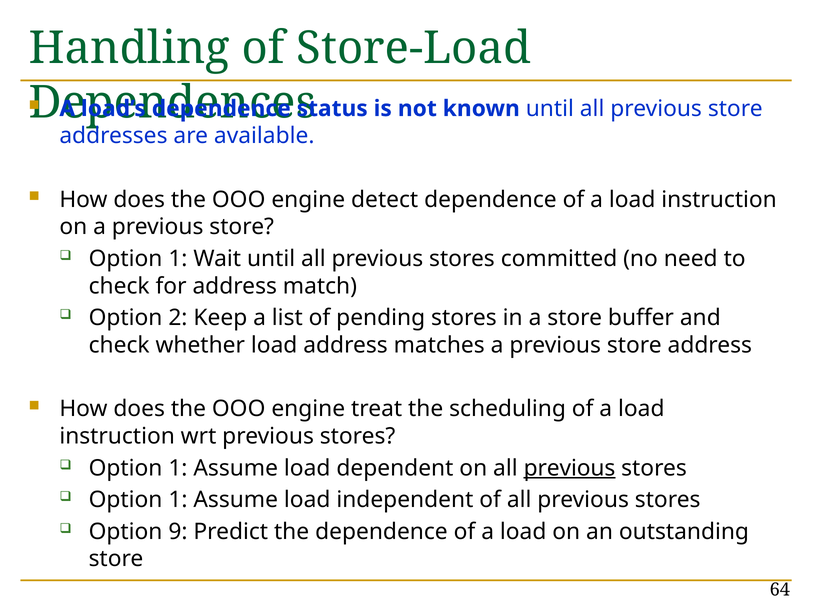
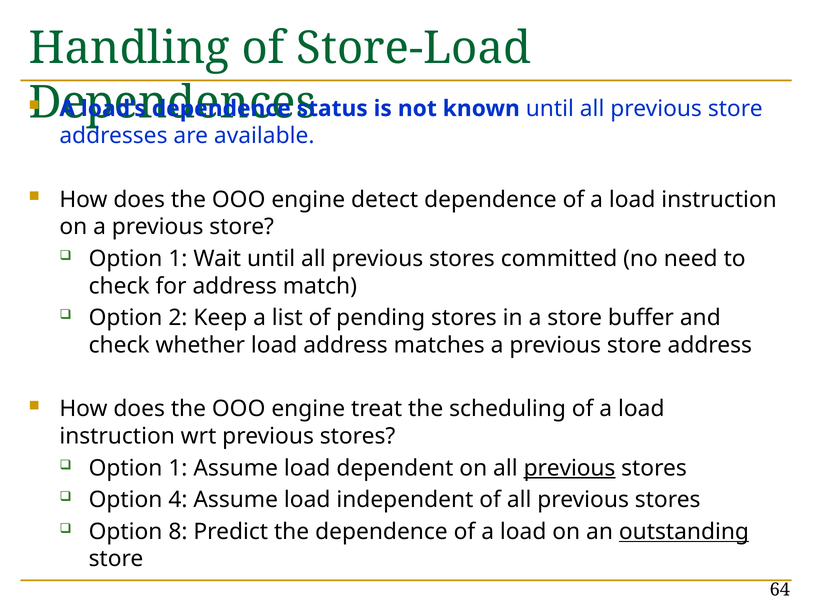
1: 1 -> 4 (178, 500)
9: 9 -> 8 (178, 532)
outstanding underline: none -> present (684, 532)
